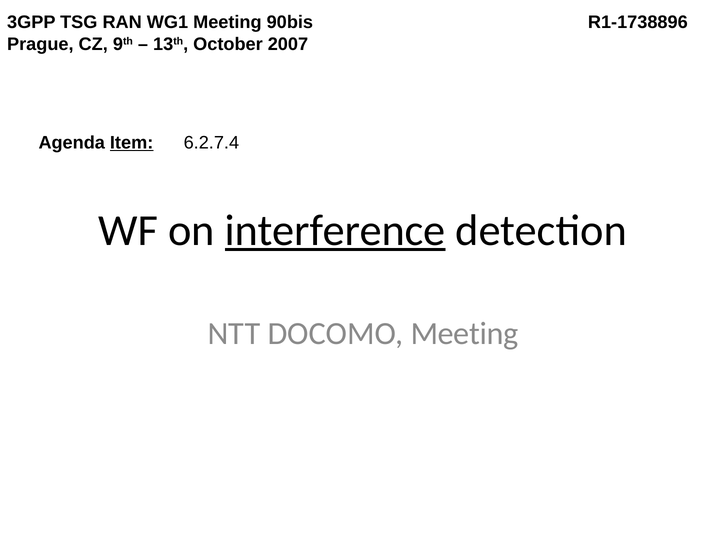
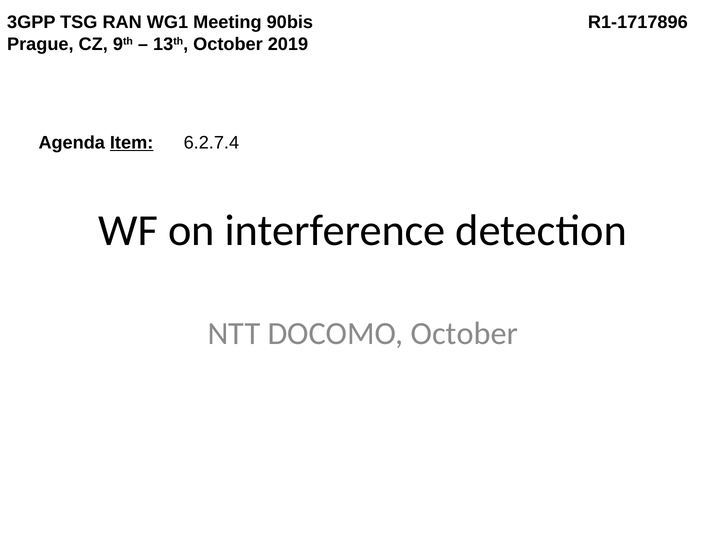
R1-1738896: R1-1738896 -> R1-1717896 (638, 22)
2007: 2007 -> 2019 (288, 44)
interference underline: present -> none (335, 231)
DOCOMO Meeting: Meeting -> October (464, 334)
